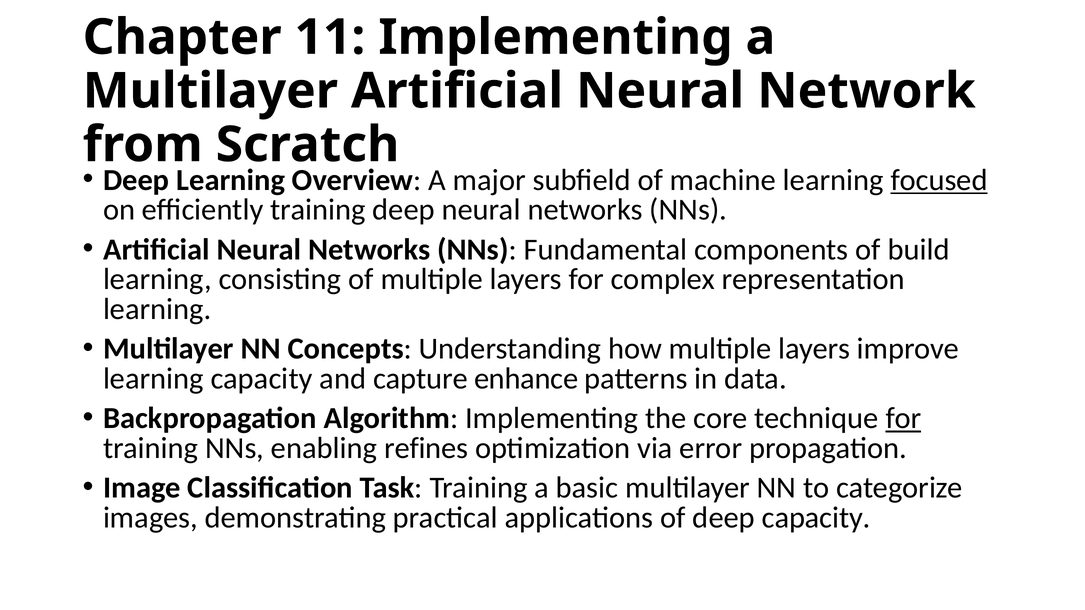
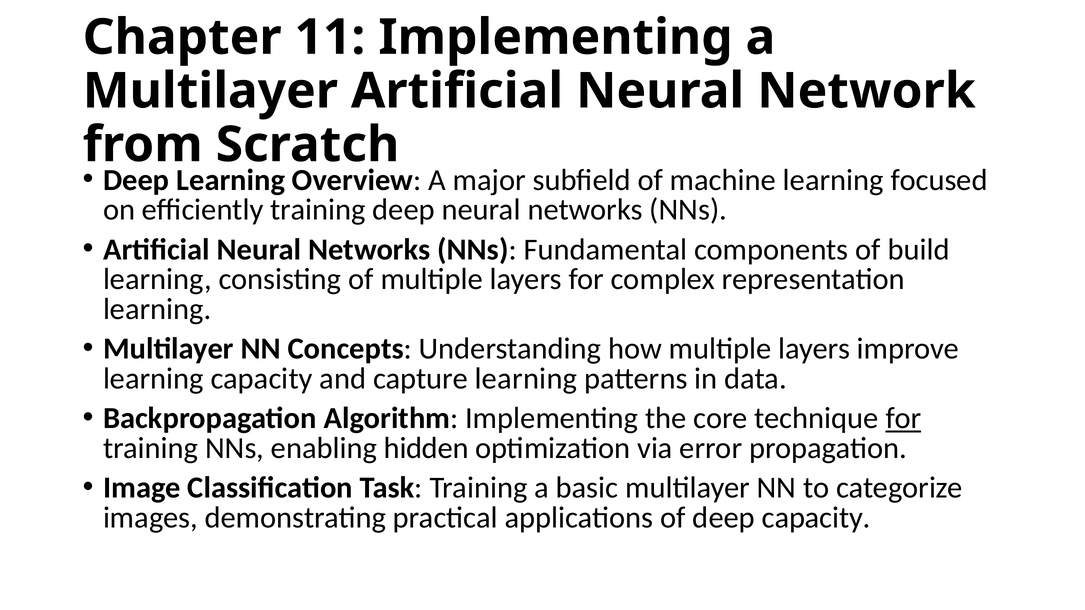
focused underline: present -> none (939, 180)
capture enhance: enhance -> learning (526, 379)
refines: refines -> hidden (426, 448)
